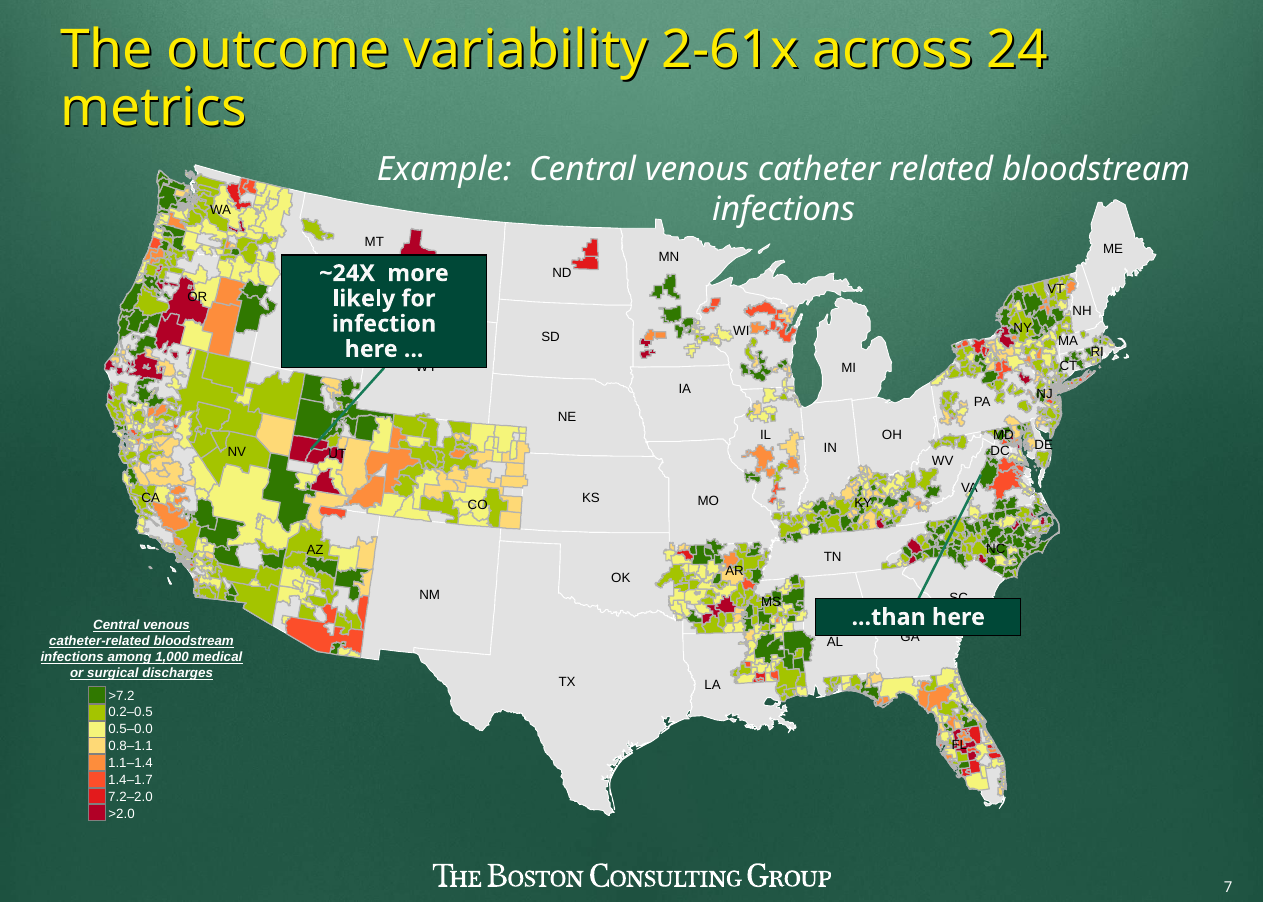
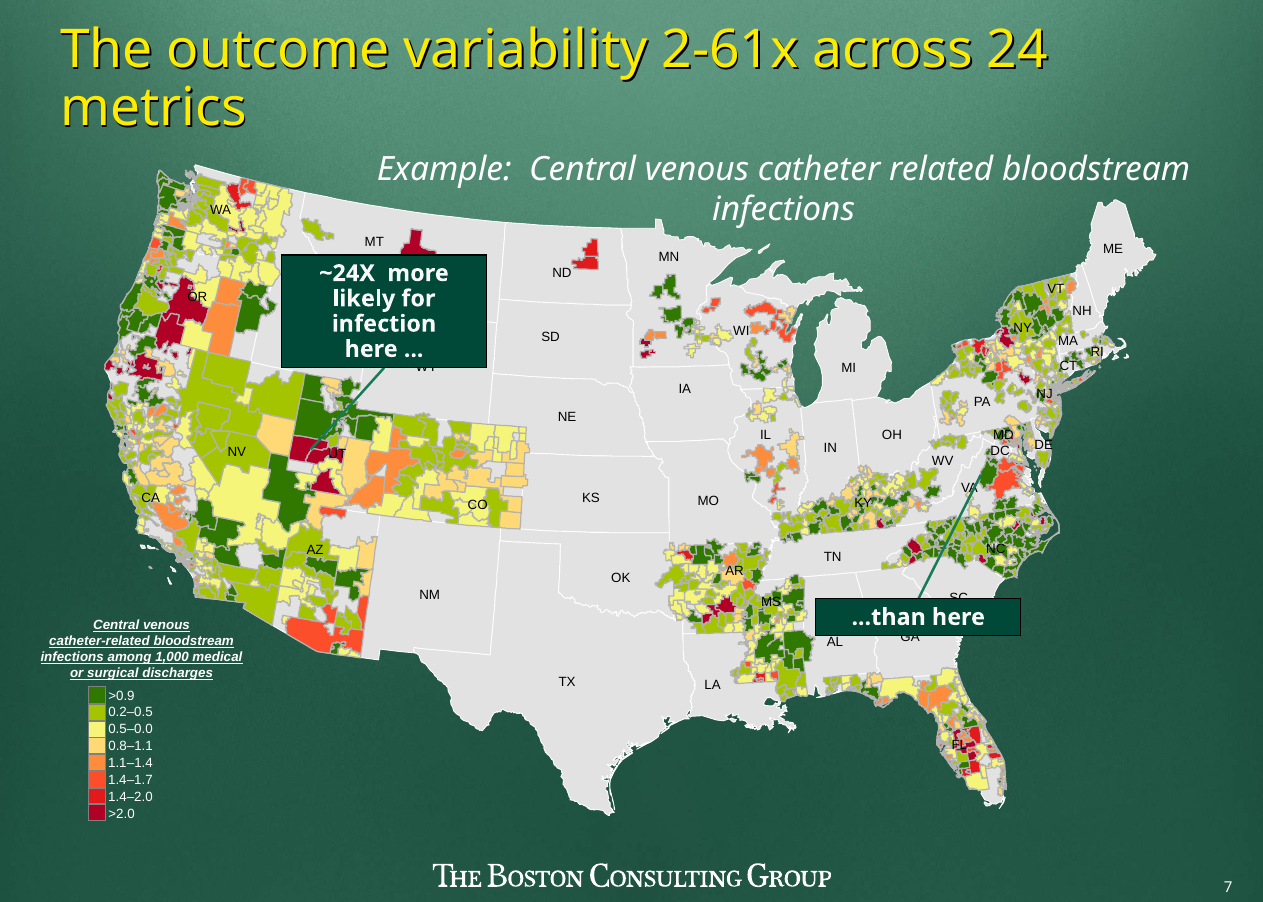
>7.2: >7.2 -> >0.9 (121, 696)
7.2–2.0: 7.2–2.0 -> 1.4–2.0 (130, 797)
